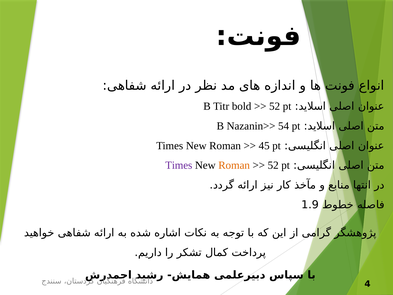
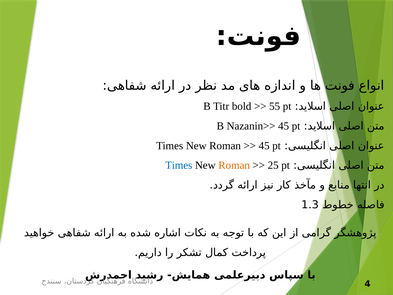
52: 52 -> 55 (275, 106)
Nazanin>> 54: 54 -> 45 (284, 126)
Times colour: purple -> blue (179, 165)
52: 52 -> 25 (273, 165)
1.9: 1.9 -> 1.3 (310, 205)
